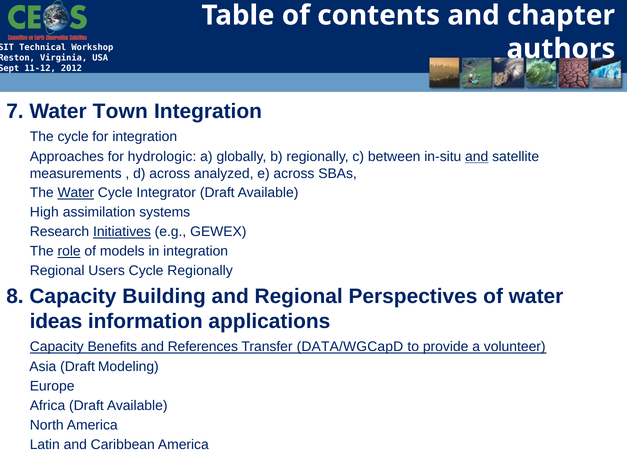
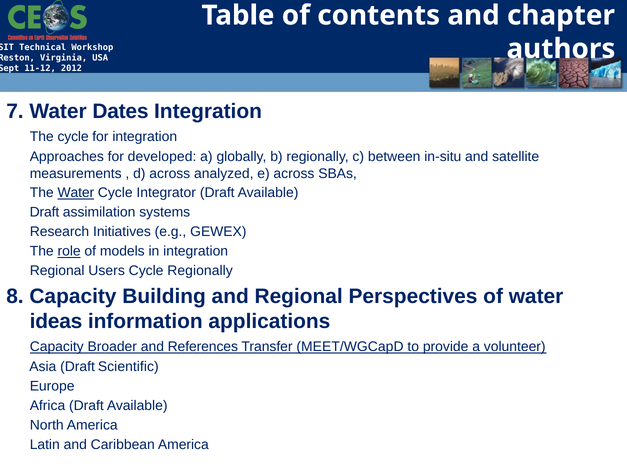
Town: Town -> Dates (120, 112)
hydrologic: hydrologic -> developed (162, 157)
and underline: present -> none (477, 157)
High: High -> Draft (44, 213)
Initiatives underline: present -> none (122, 232)
Benefits: Benefits -> Broader (112, 347)
DATA/WGCapD: DATA/WGCapD -> MEET/WGCapD (350, 347)
Modeling: Modeling -> Scientific (128, 367)
